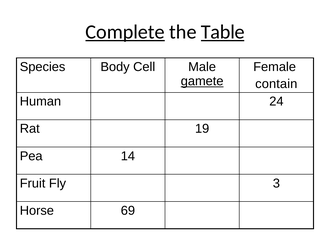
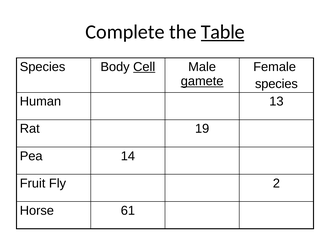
Complete underline: present -> none (125, 32)
Cell underline: none -> present (144, 67)
contain: contain -> species (276, 84)
24: 24 -> 13 (276, 101)
3: 3 -> 2 (276, 183)
69: 69 -> 61 (128, 210)
